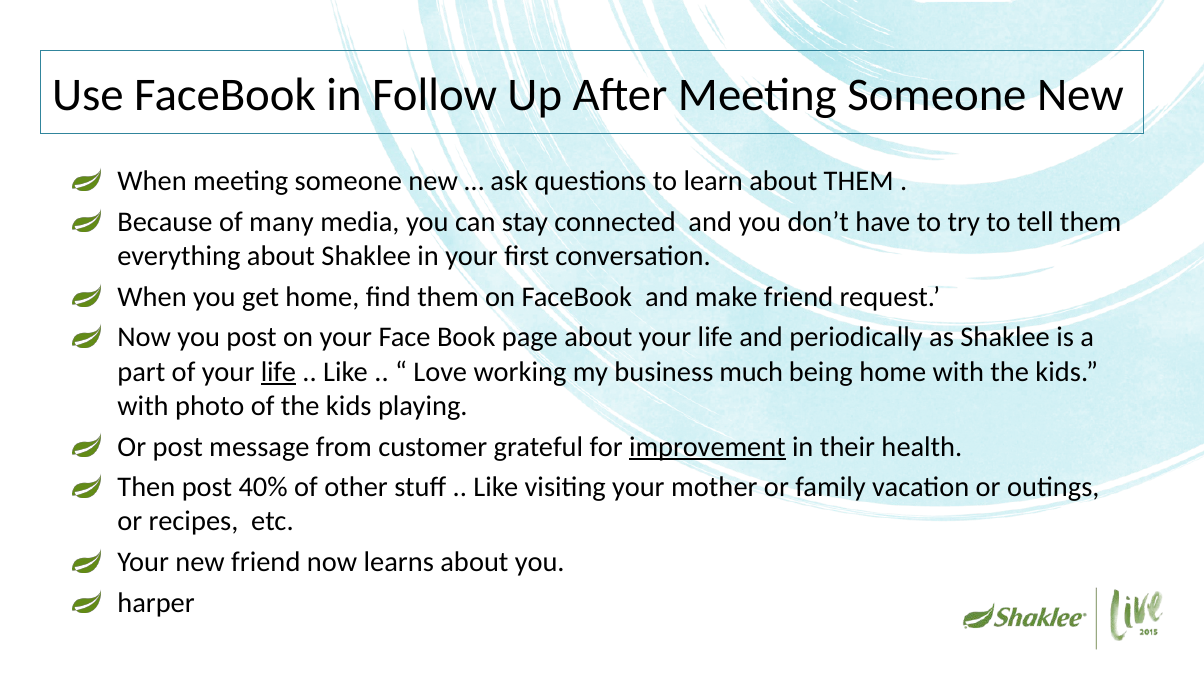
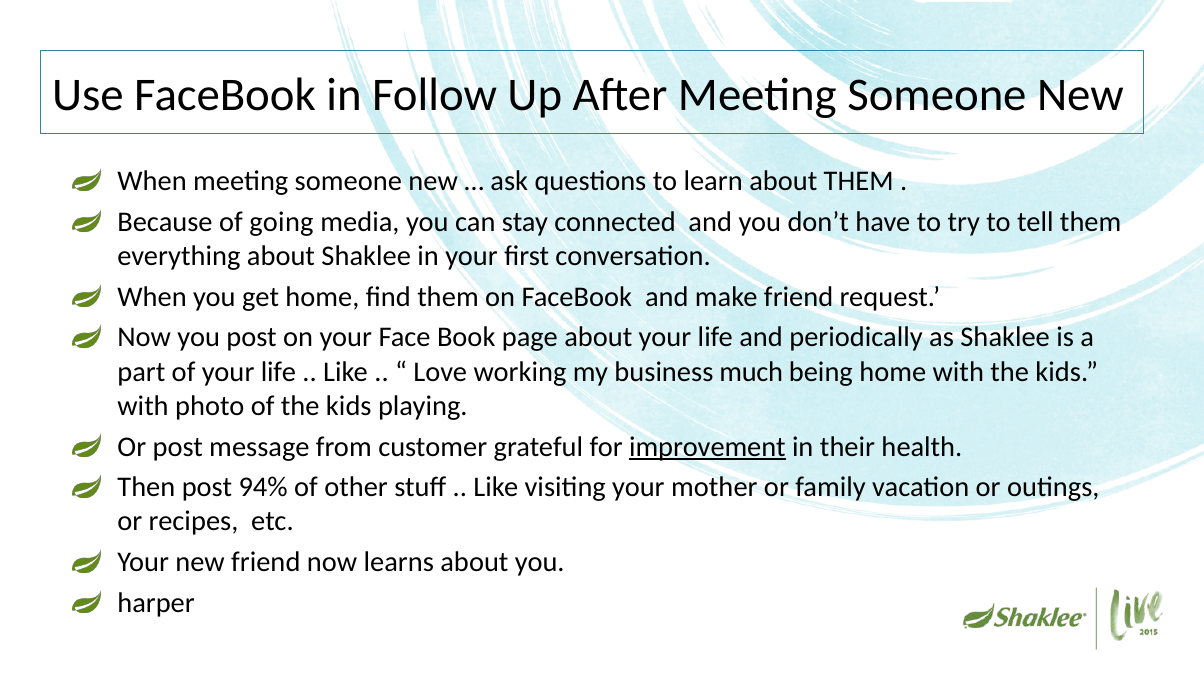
many: many -> going (281, 222)
life underline: present -> none (278, 372)
40%: 40% -> 94% (263, 488)
